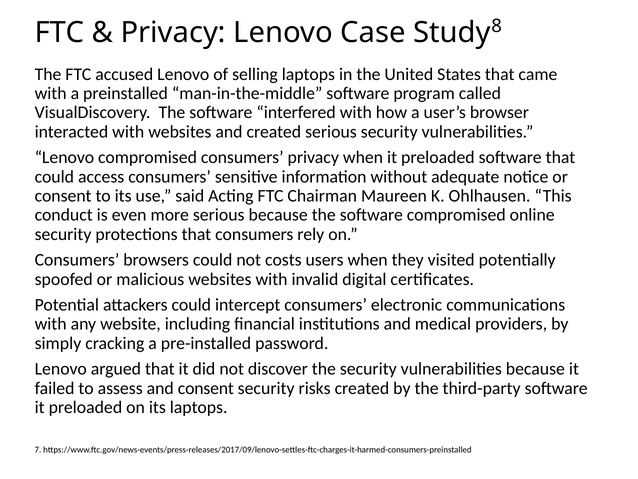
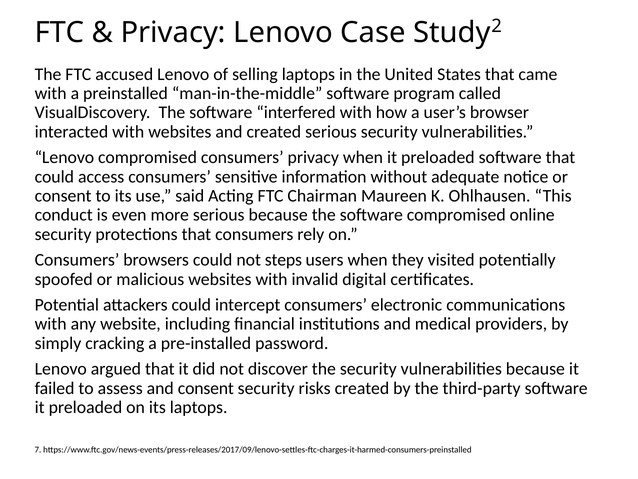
8: 8 -> 2 (497, 26)
costs: costs -> steps (283, 260)
